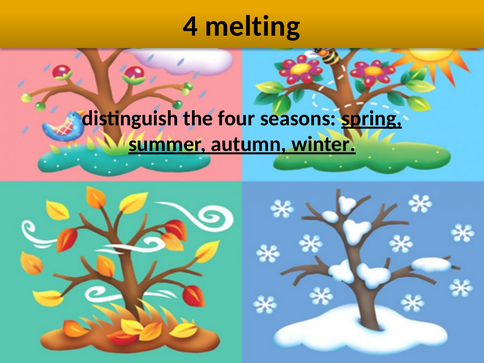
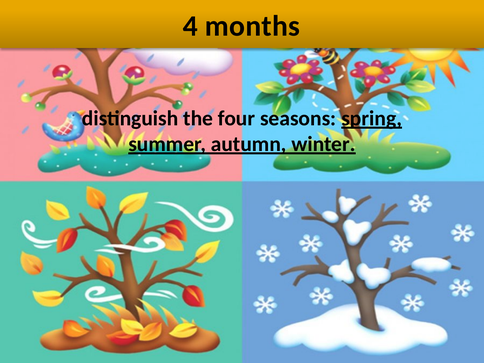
melting: melting -> months (253, 26)
